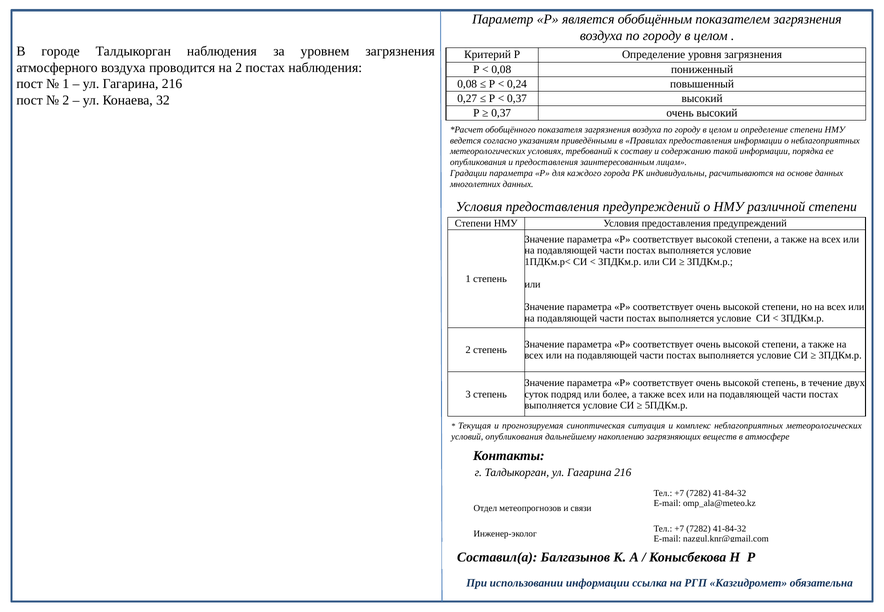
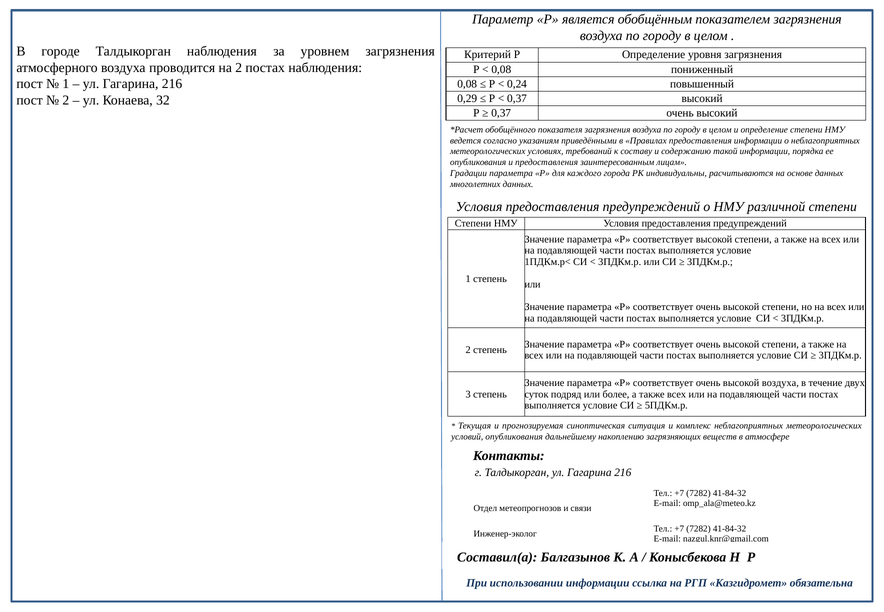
0,27: 0,27 -> 0,29 (467, 98)
высокой степень: степень -> воздуха (780, 383)
